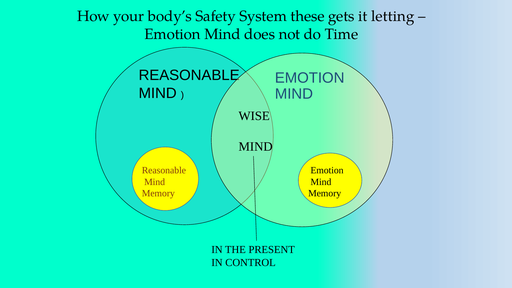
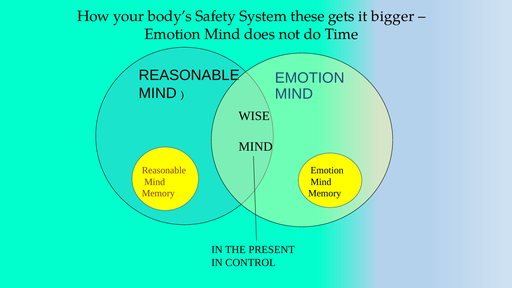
letting: letting -> bigger (393, 16)
